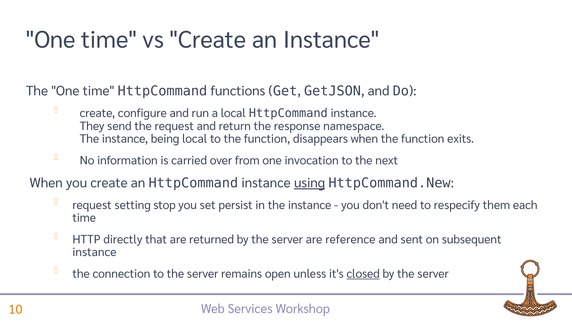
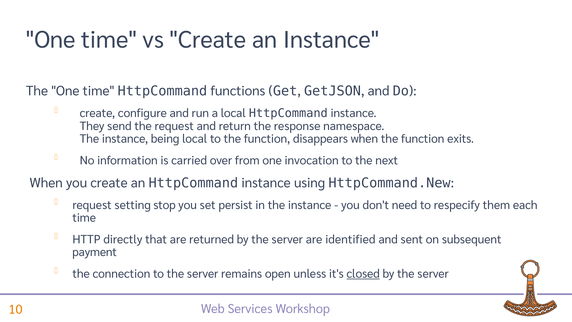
using underline: present -> none (310, 183)
reference: reference -> identified (350, 239)
instance: instance -> payment (95, 252)
